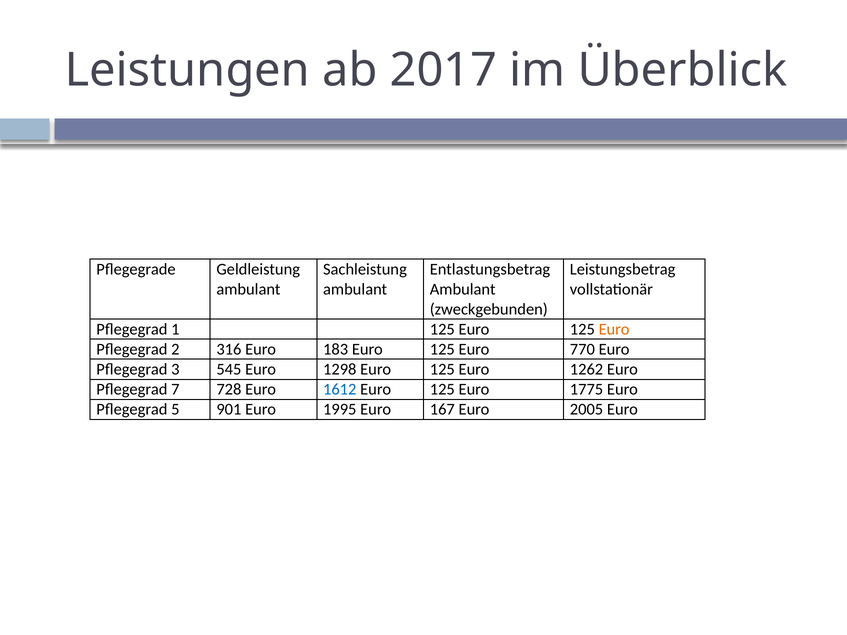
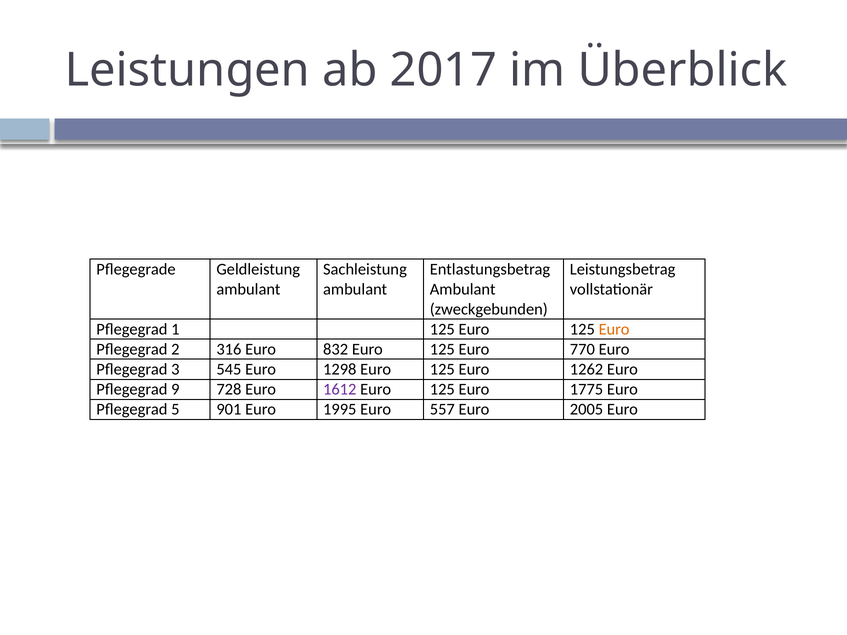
183: 183 -> 832 (336, 350)
7: 7 -> 9 (175, 390)
1612 colour: blue -> purple (340, 390)
167: 167 -> 557 (442, 410)
